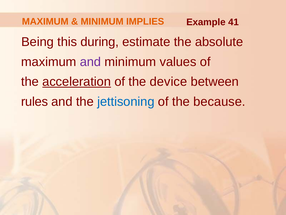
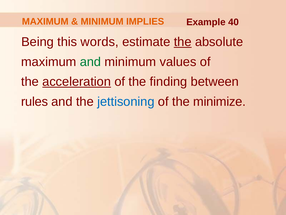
41: 41 -> 40 (233, 22)
during: during -> words (100, 42)
the underline: none -> present (183, 42)
and colour: purple -> green (90, 62)
device: device -> finding (169, 82)
because: because -> minimize (220, 101)
